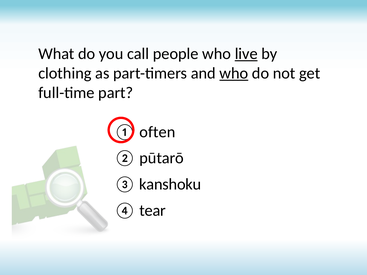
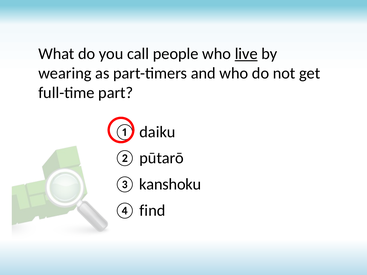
clothing: clothing -> wearing (65, 73)
who underline: present -> none (234, 73)
often: often -> daiku (157, 132)
tear: tear -> find (152, 211)
